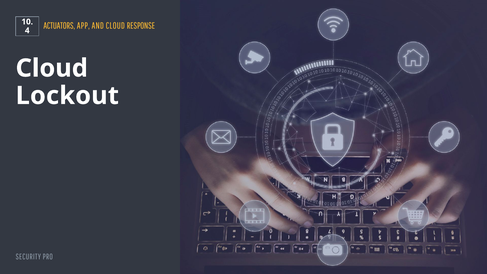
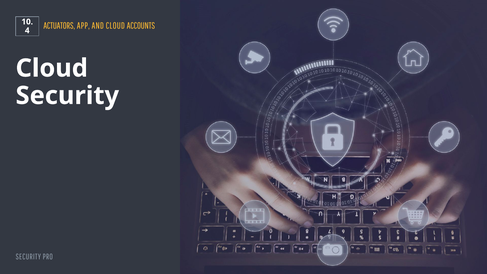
RESPONSE: RESPONSE -> ACCOUNTS (141, 26)
Lockout: Lockout -> Security (67, 96)
